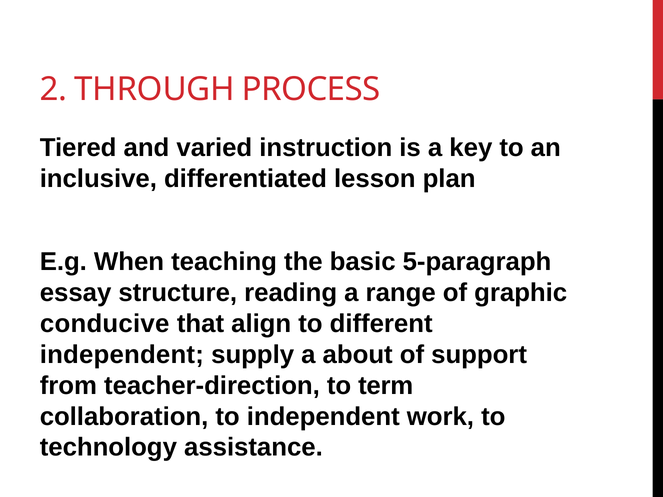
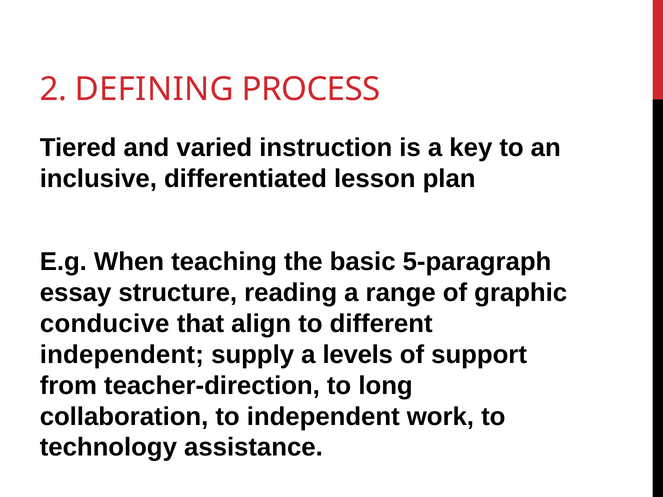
THROUGH: THROUGH -> DEFINING (154, 90)
about: about -> levels (358, 355)
term: term -> long (386, 386)
